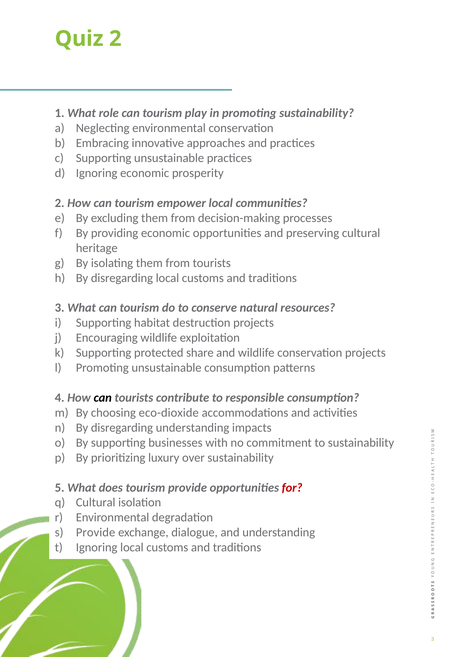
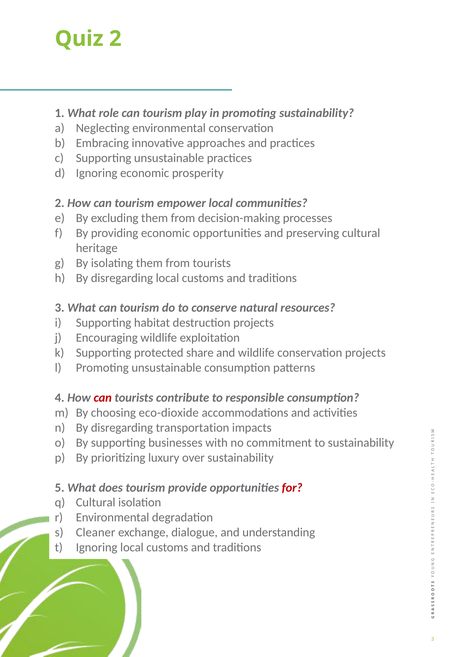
can colour: black -> red (103, 397)
disregarding understanding: understanding -> transportation (193, 427)
Provide: Provide -> Cleaner (96, 532)
